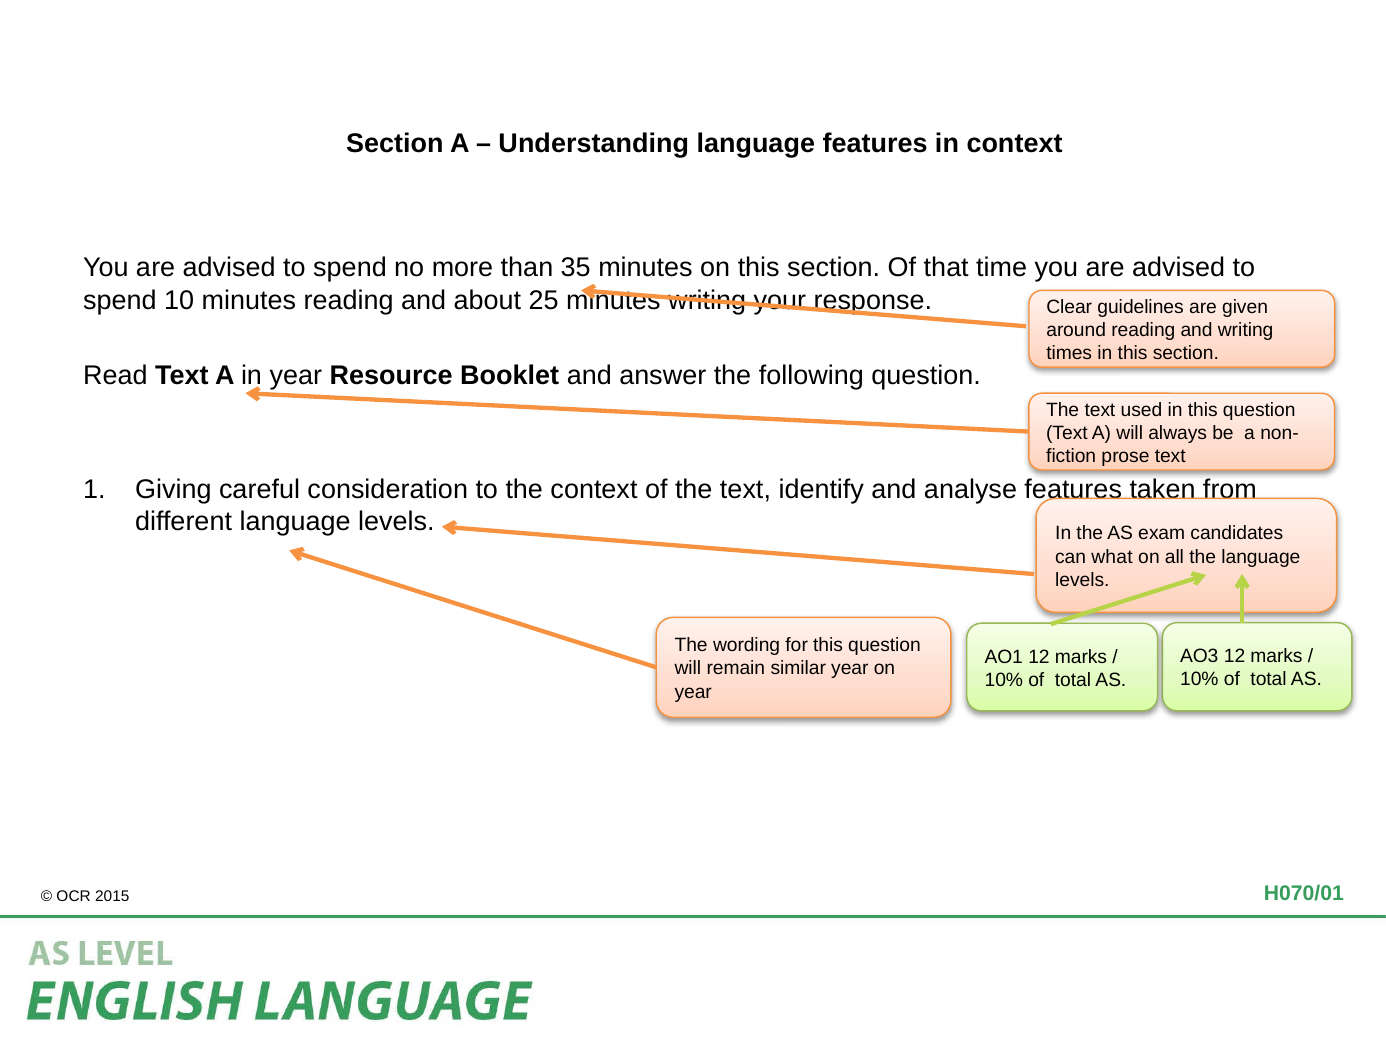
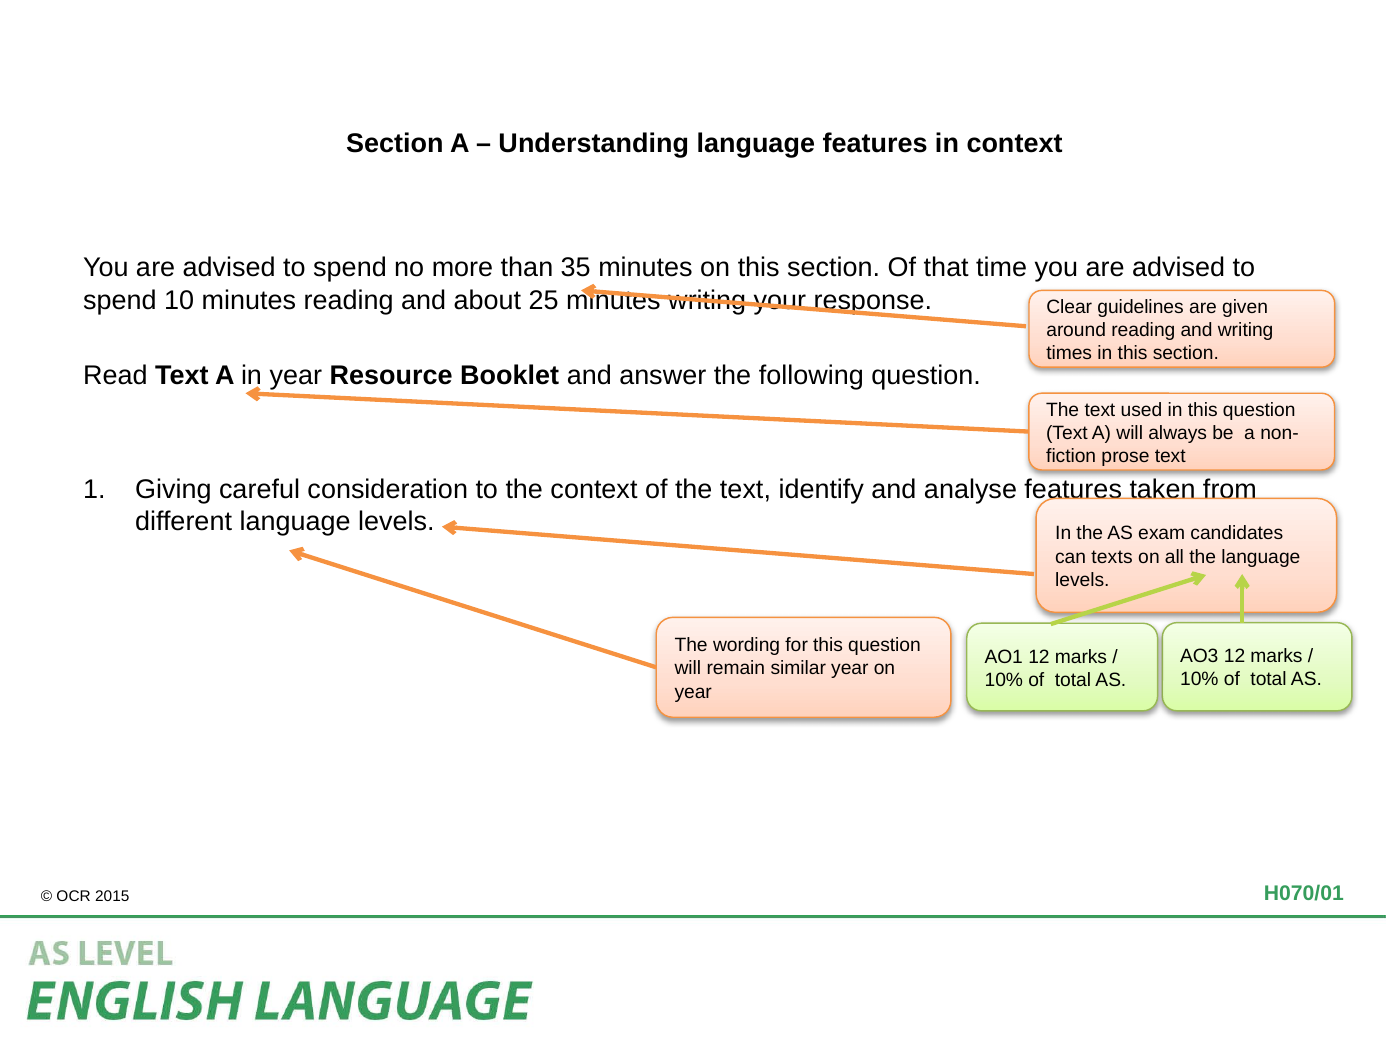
what: what -> texts (1112, 557)
